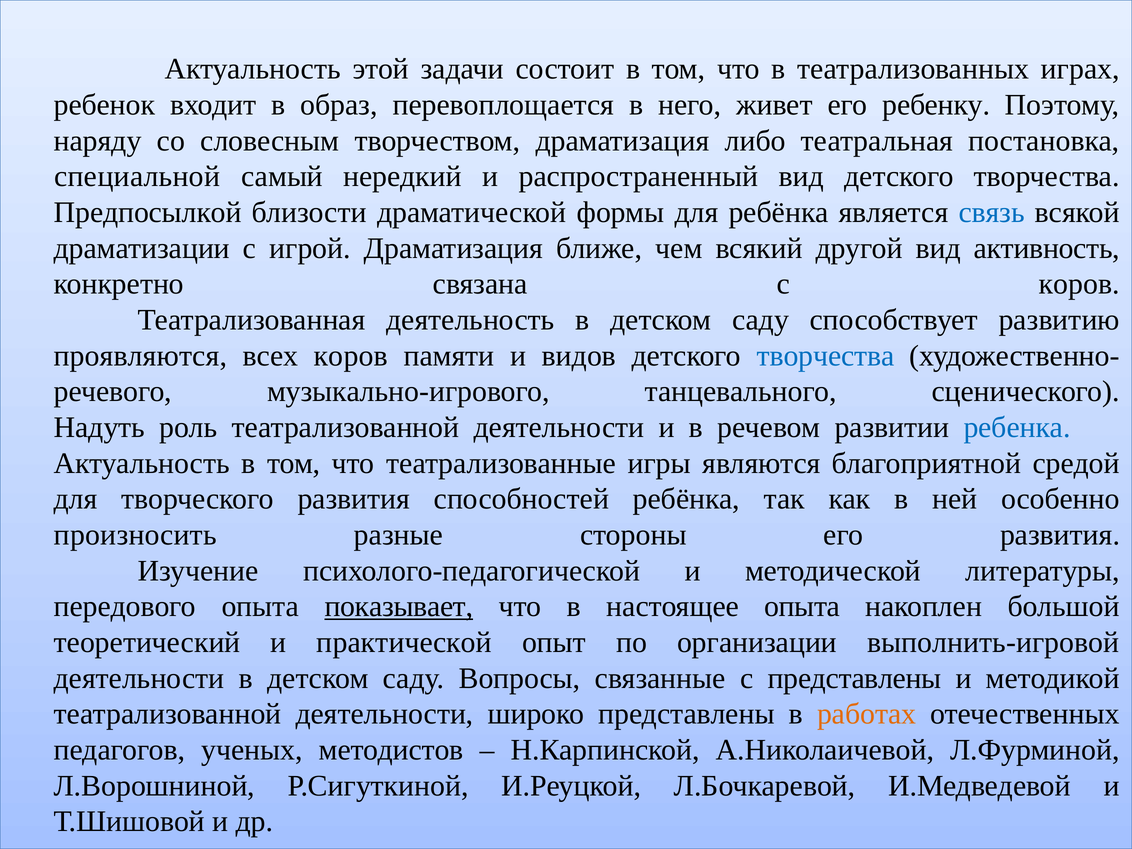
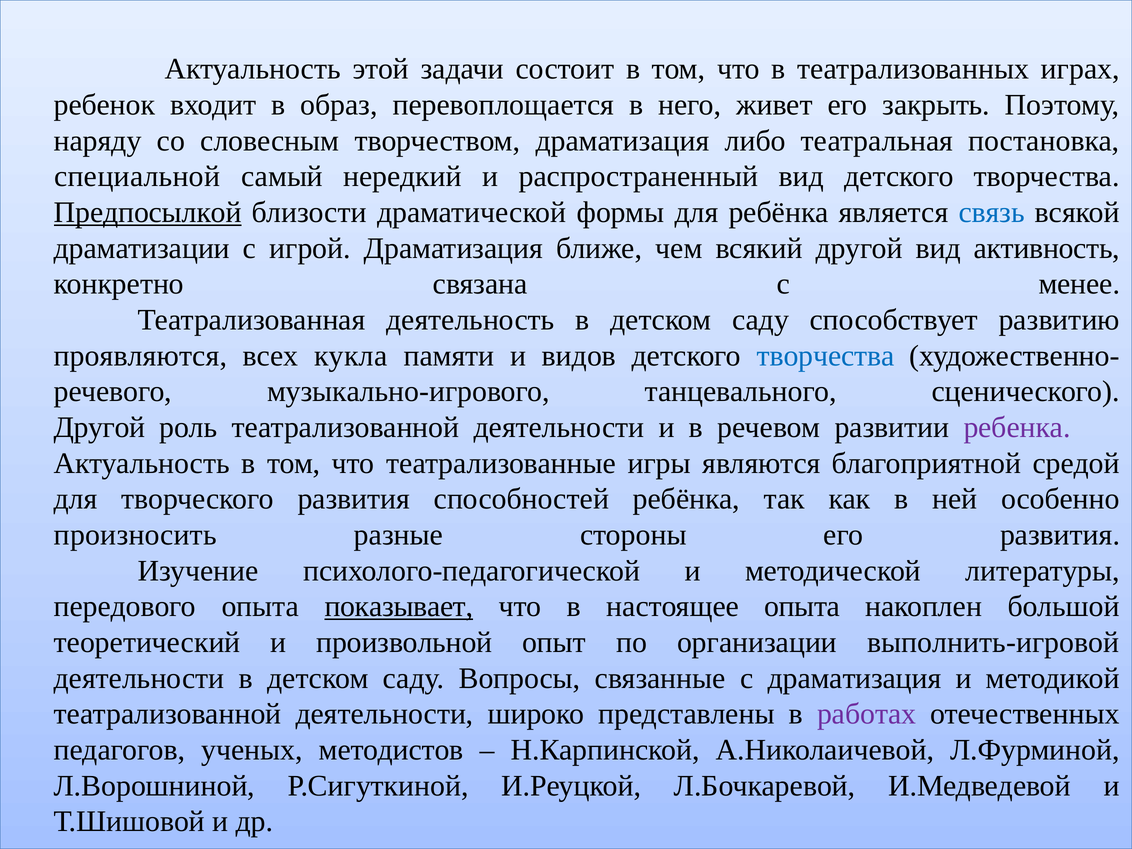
ребенку: ребенку -> закрыть (936, 105)
Предпосылкой underline: none -> present (148, 212)
с коров: коров -> менее (1079, 284)
всех коров: коров -> кукла (351, 356)
Надуть: Надуть -> Другой (99, 427)
ребенка colour: blue -> purple (1017, 427)
практической: практической -> произвольной (404, 642)
с представлены: представлены -> драматизация (855, 678)
работах colour: orange -> purple (867, 714)
